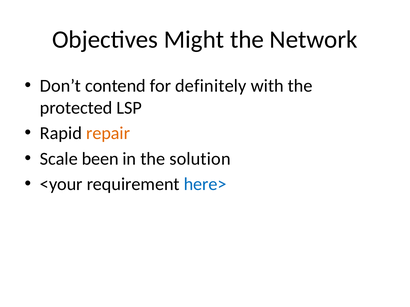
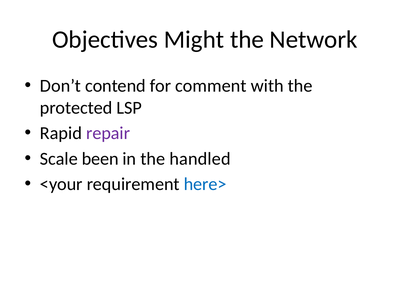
definitely: definitely -> comment (211, 86)
repair colour: orange -> purple (108, 133)
solution: solution -> handled (200, 159)
